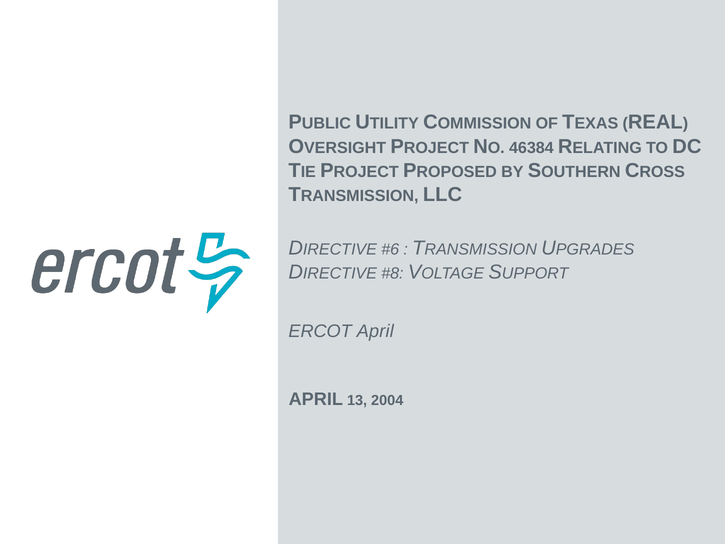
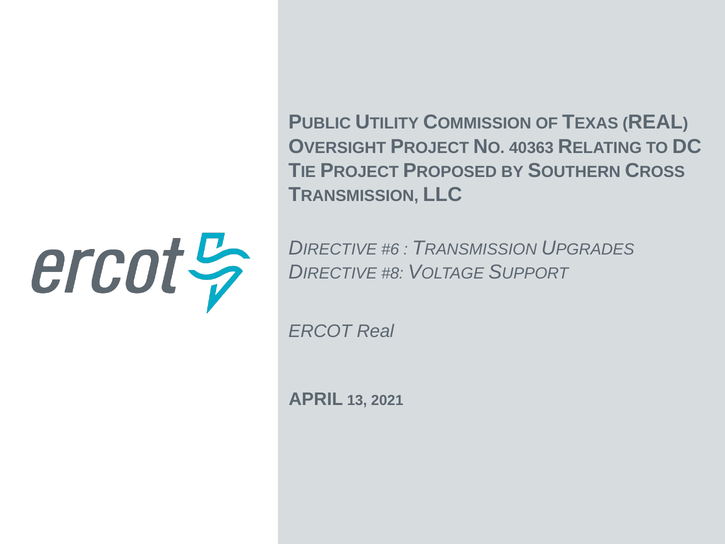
46384: 46384 -> 40363 (531, 148)
ERCOT April: April -> Real (375, 331)
2004: 2004 -> 2021 (387, 400)
